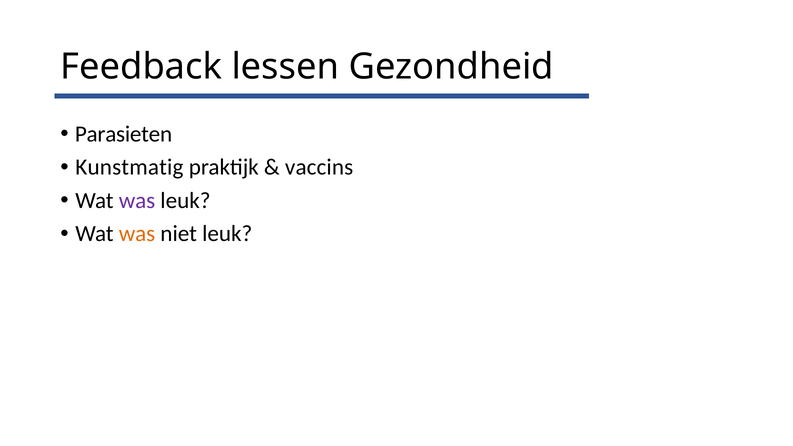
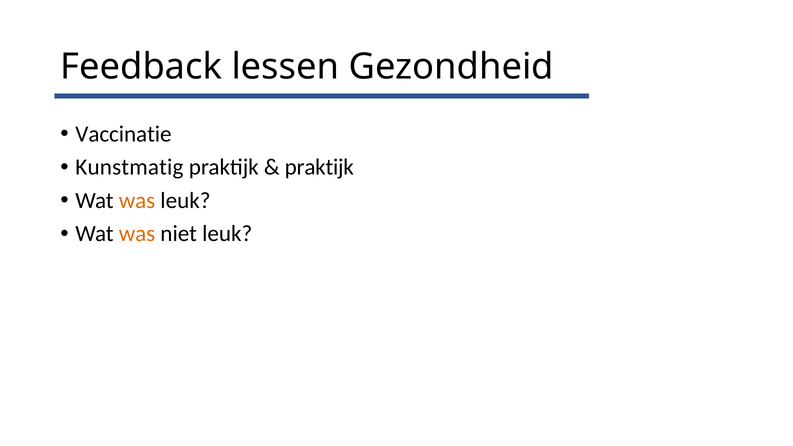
Parasieten: Parasieten -> Vaccinatie (123, 134)
vaccins: vaccins -> praktijk (319, 167)
was colour: purple -> orange (137, 201)
